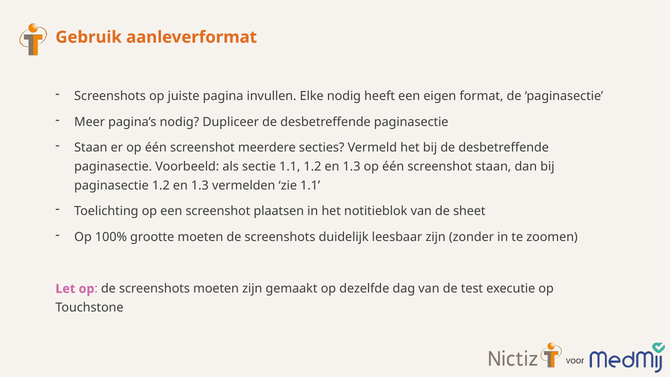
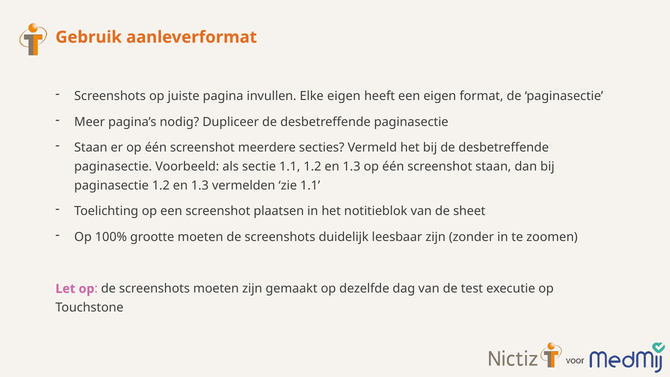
Elke nodig: nodig -> eigen (344, 96)
